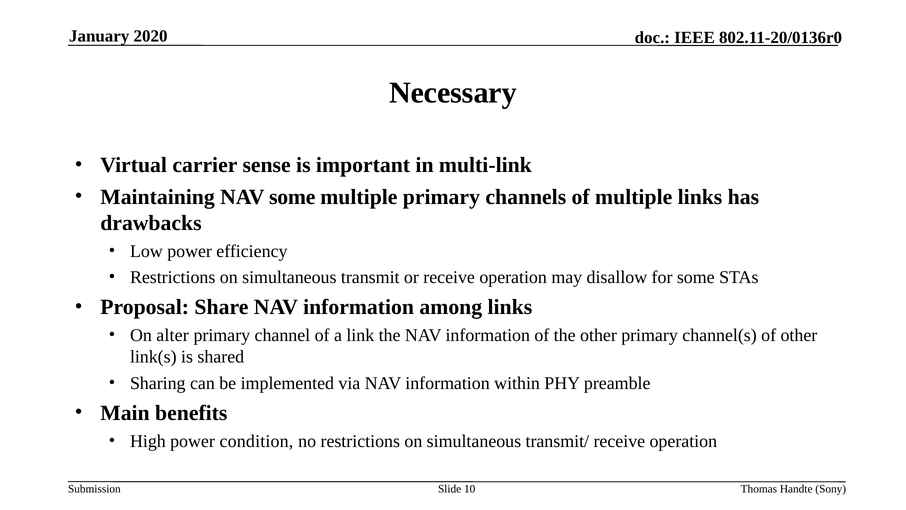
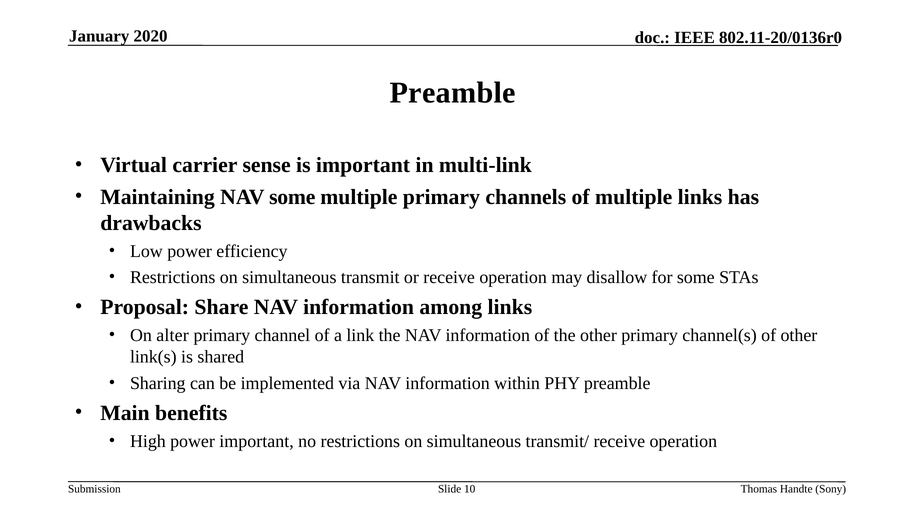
Necessary: Necessary -> Preamble (453, 93)
power condition: condition -> important (257, 441)
